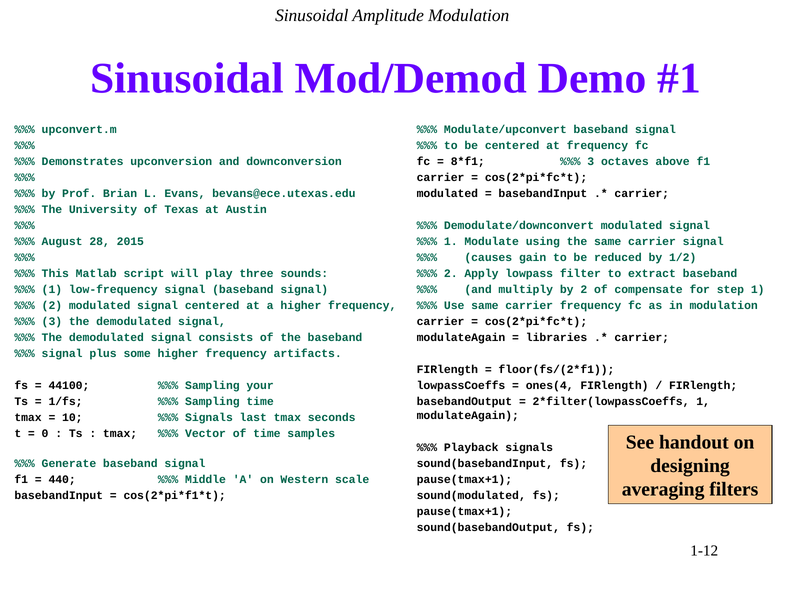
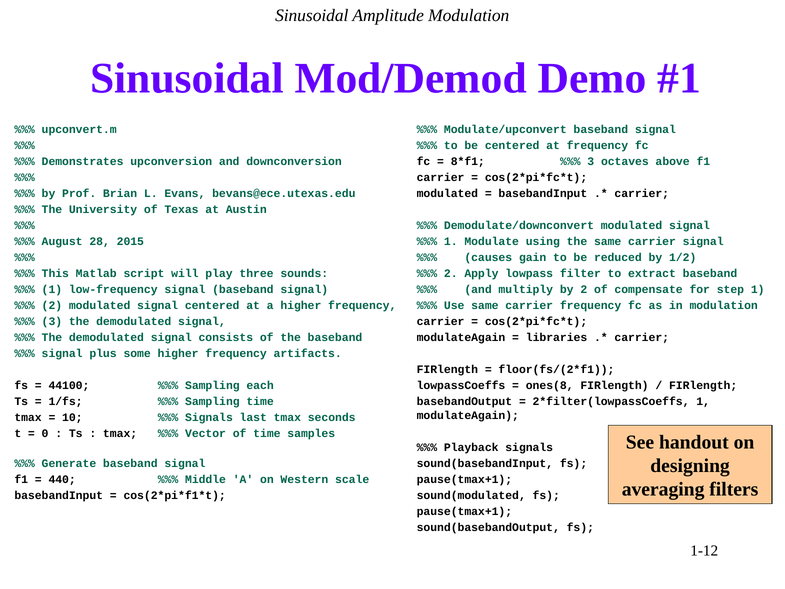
your: your -> each (260, 385)
ones(4: ones(4 -> ones(8 (550, 385)
